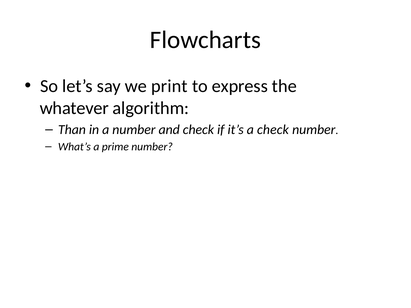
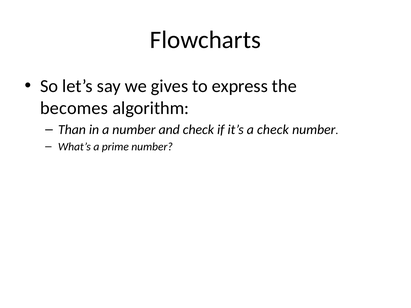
print: print -> gives (170, 86)
whatever: whatever -> becomes (74, 108)
